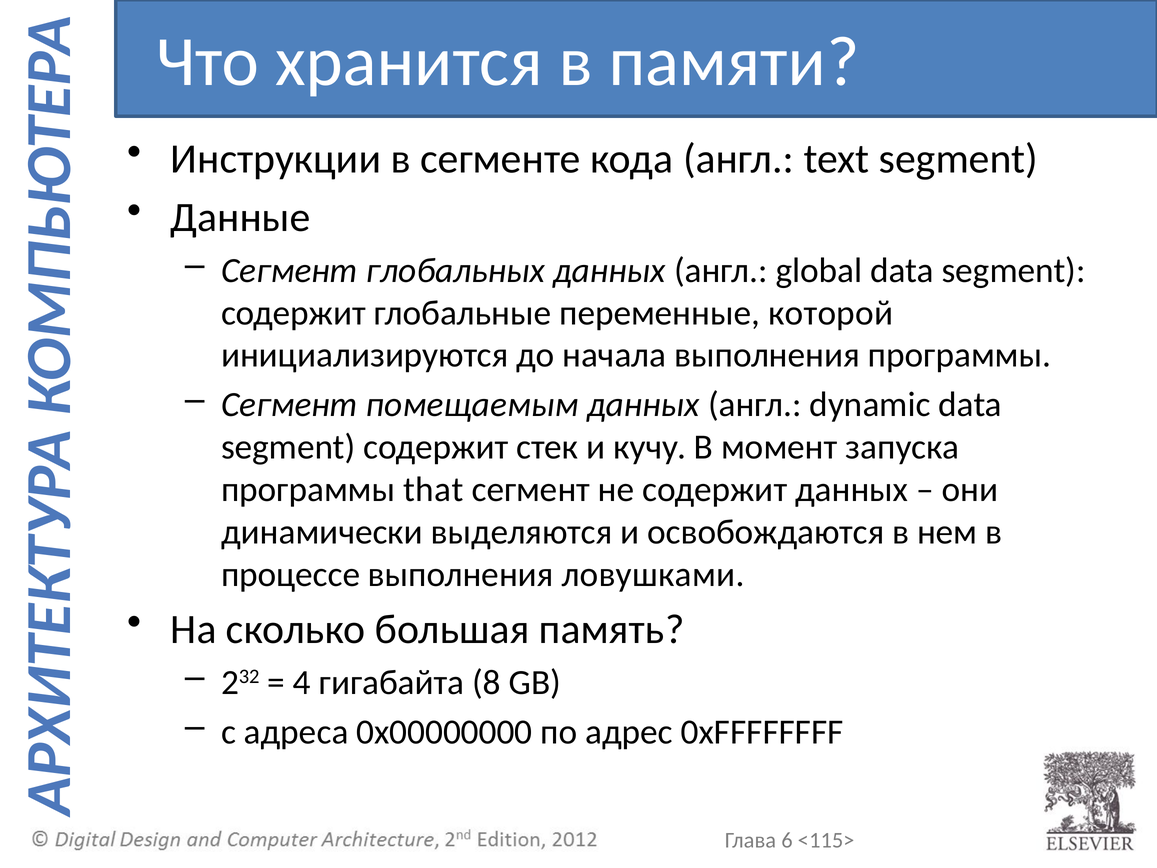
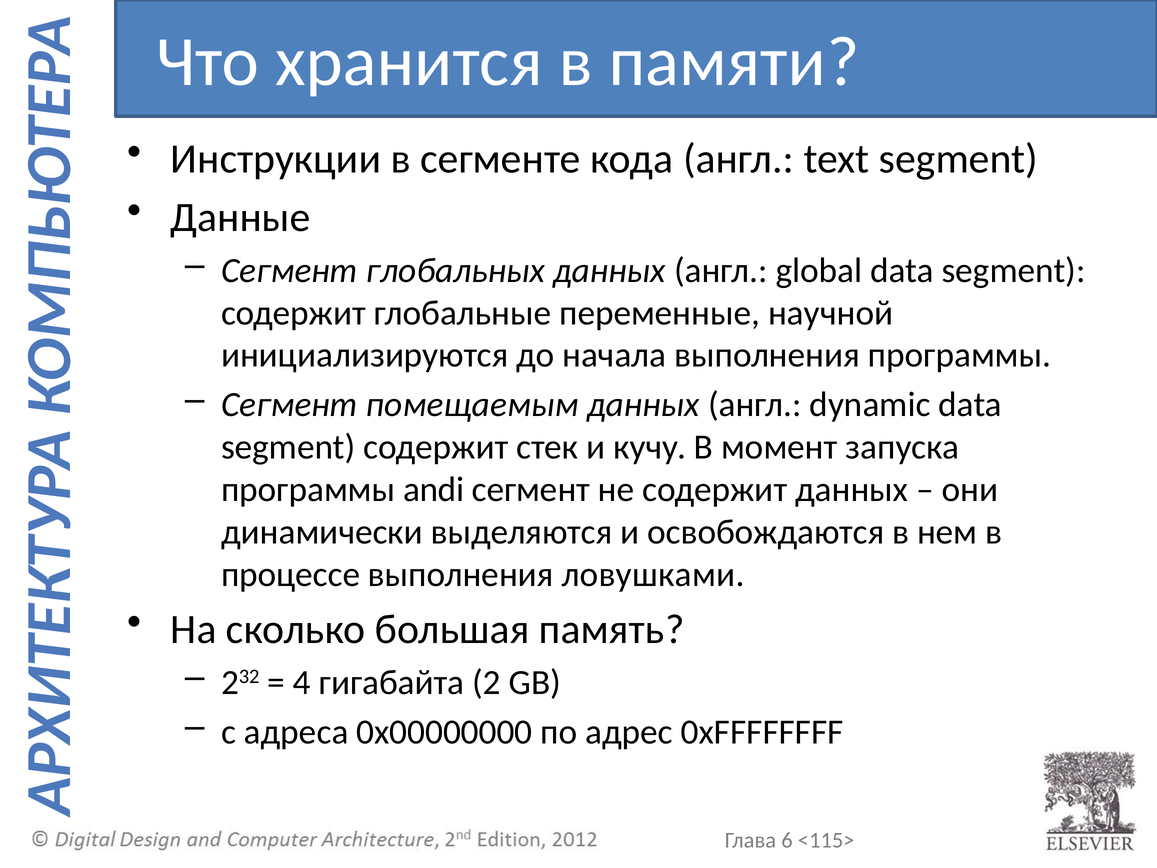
которой: которой -> научной (831, 313)
that: that -> andi (434, 489)
8: 8 -> 2 (487, 682)
